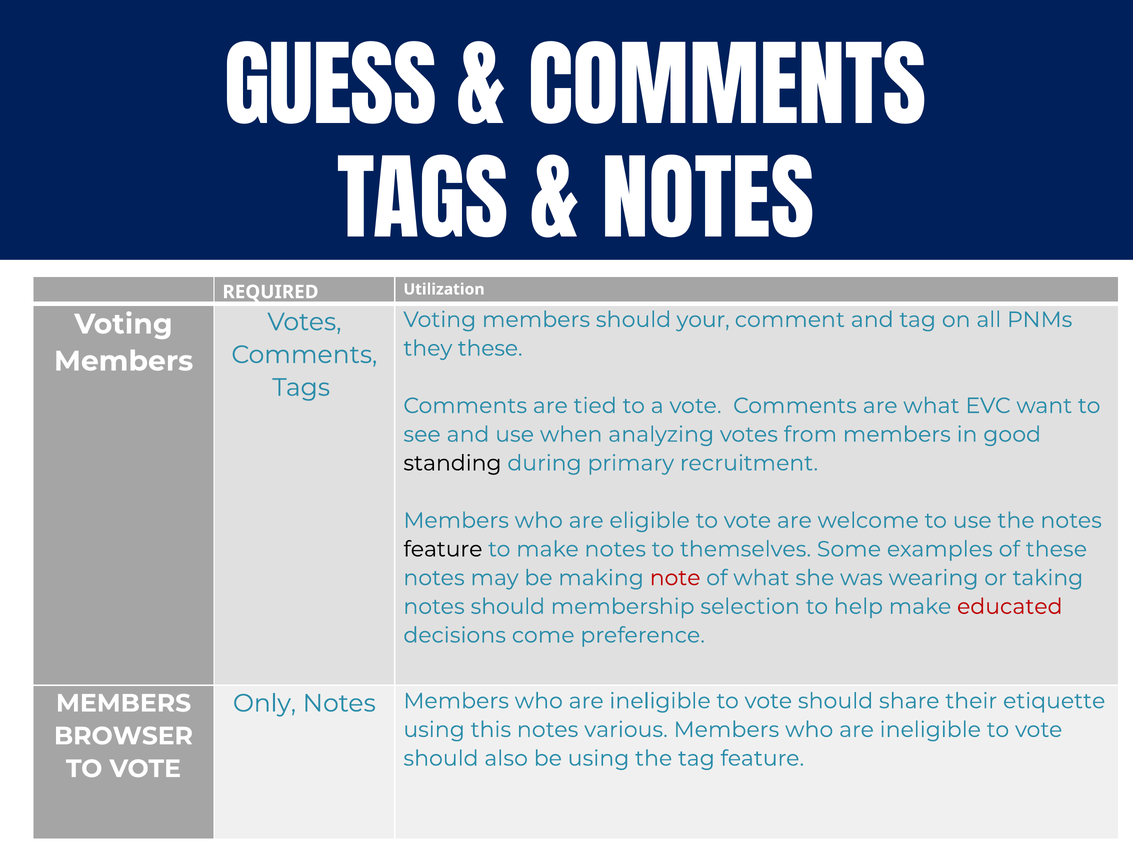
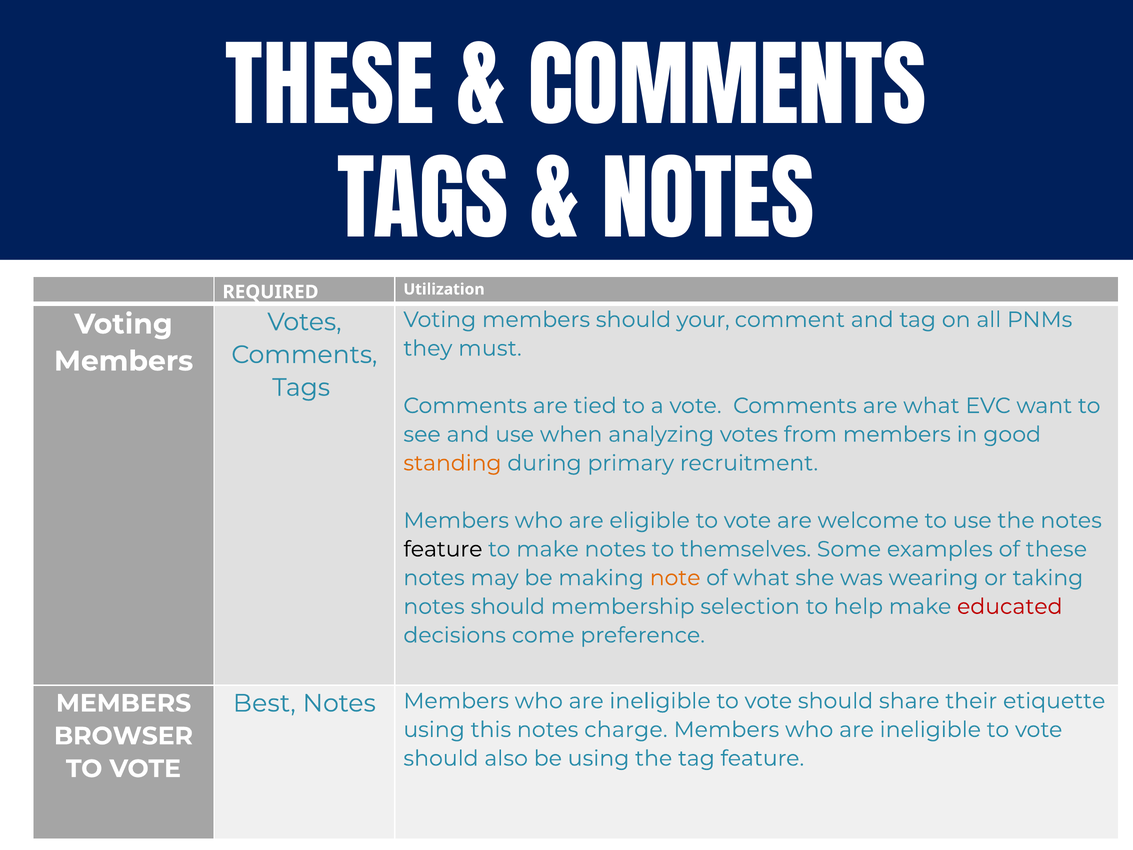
GUESS: GUESS -> THESE (329, 92)
they these: these -> must (490, 348)
standing colour: black -> orange (452, 463)
note colour: red -> orange (675, 578)
Only: Only -> Best (264, 703)
various: various -> charge (626, 729)
